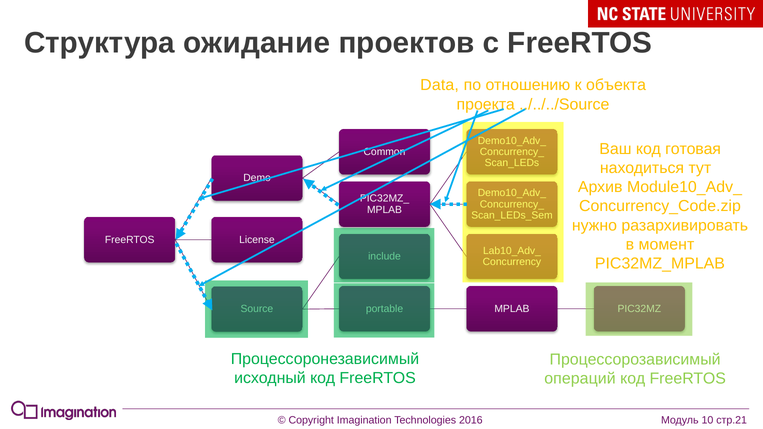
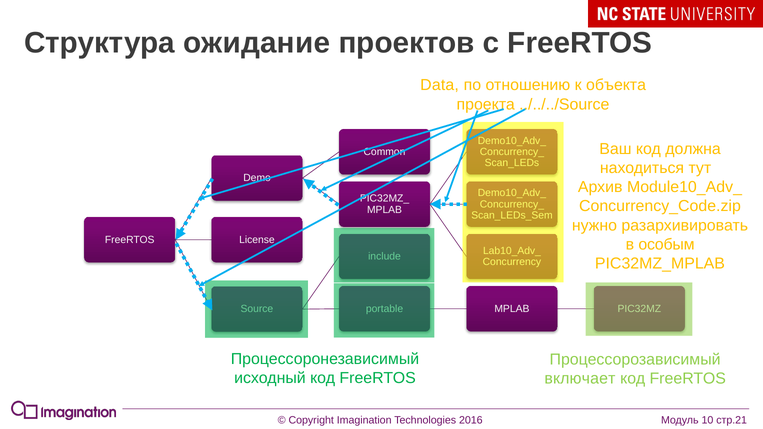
готовая: готовая -> должна (693, 149)
момент: момент -> особым (667, 244)
операций: операций -> включает (580, 379)
